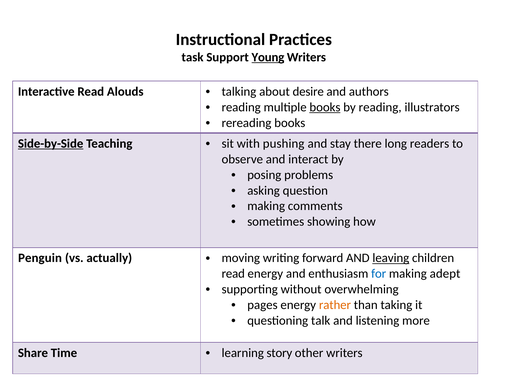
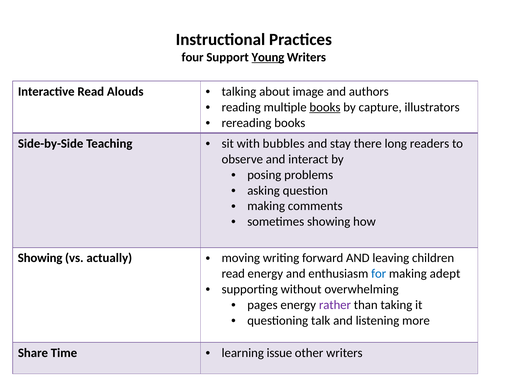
task: task -> four (193, 57)
desire: desire -> image (308, 92)
by reading: reading -> capture (380, 107)
Side-by-Side underline: present -> none (51, 144)
pushing: pushing -> bubbles (284, 144)
Penguin: Penguin -> Showing (40, 258)
leaving underline: present -> none (391, 258)
rather colour: orange -> purple (335, 305)
story: story -> issue (279, 353)
